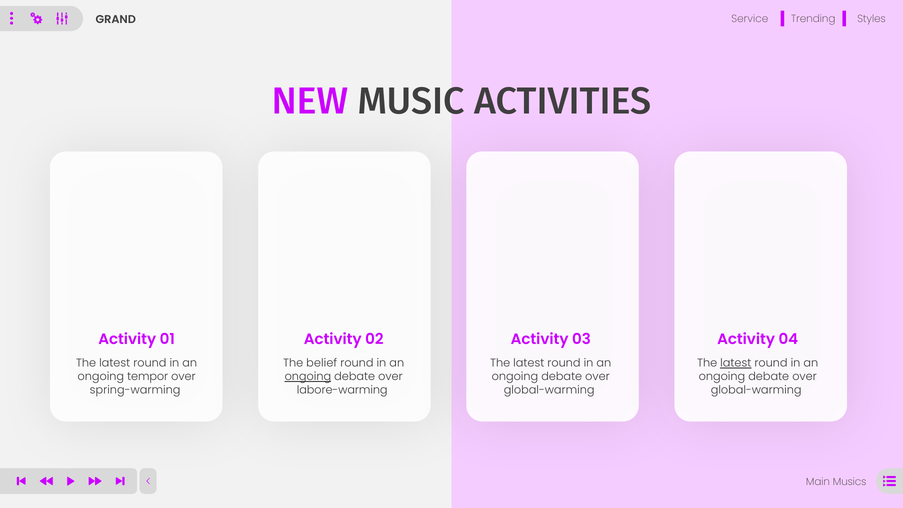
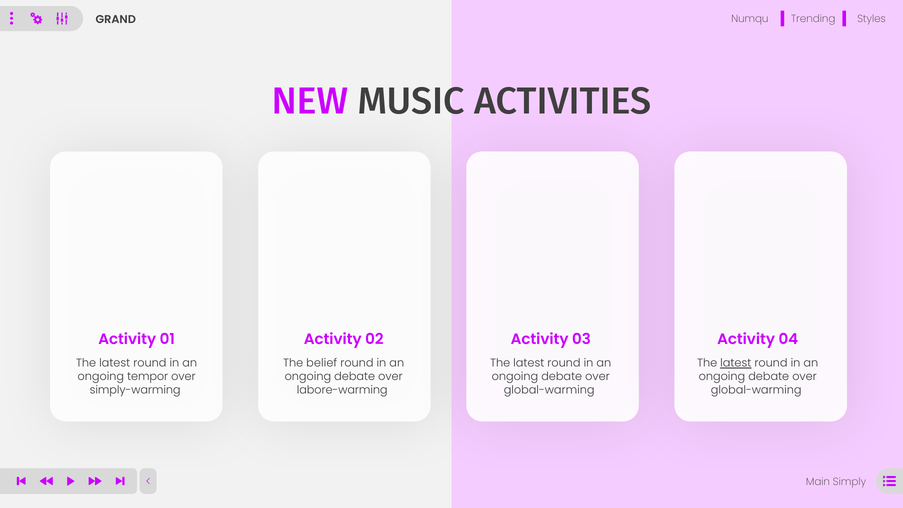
Service: Service -> Numqu (750, 19)
ongoing underline: present -> none (308, 377)
spring-warming: spring-warming -> simply-warming (135, 390)
Musics: Musics -> Simply (849, 482)
